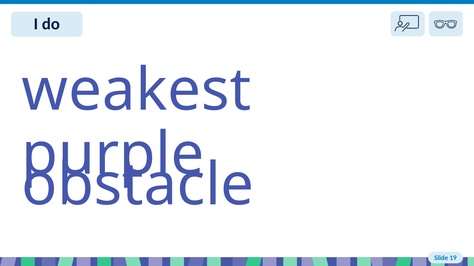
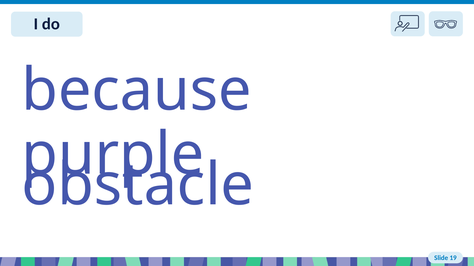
weakest: weakest -> because (137, 91)
